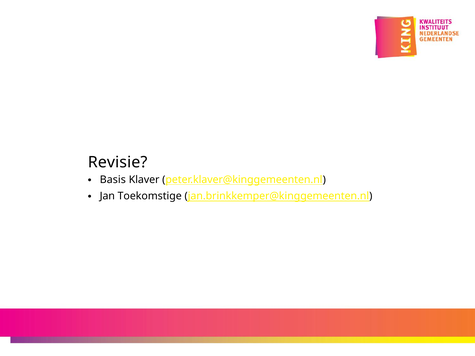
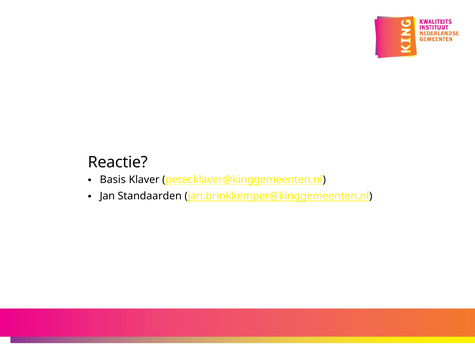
Revisie: Revisie -> Reactie (118, 162)
Toekomstige: Toekomstige -> Standaarden (150, 196)
